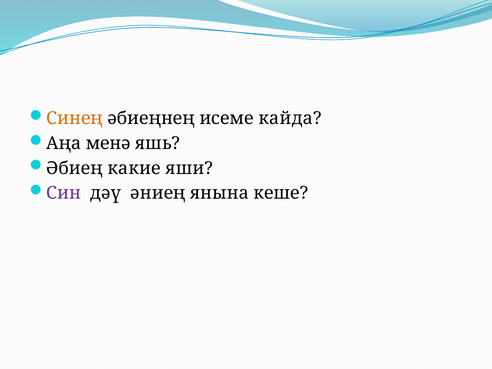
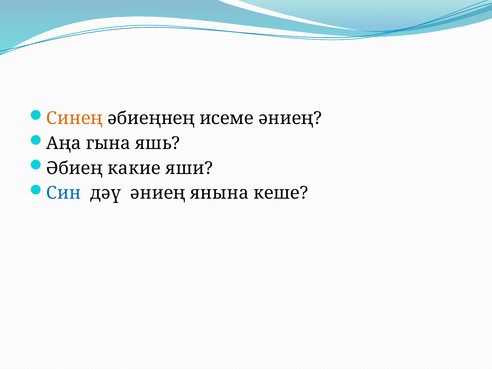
исеме кайда: кайда -> әниең (290, 118)
менә: менә -> гына (108, 143)
Син colour: purple -> blue (64, 193)
